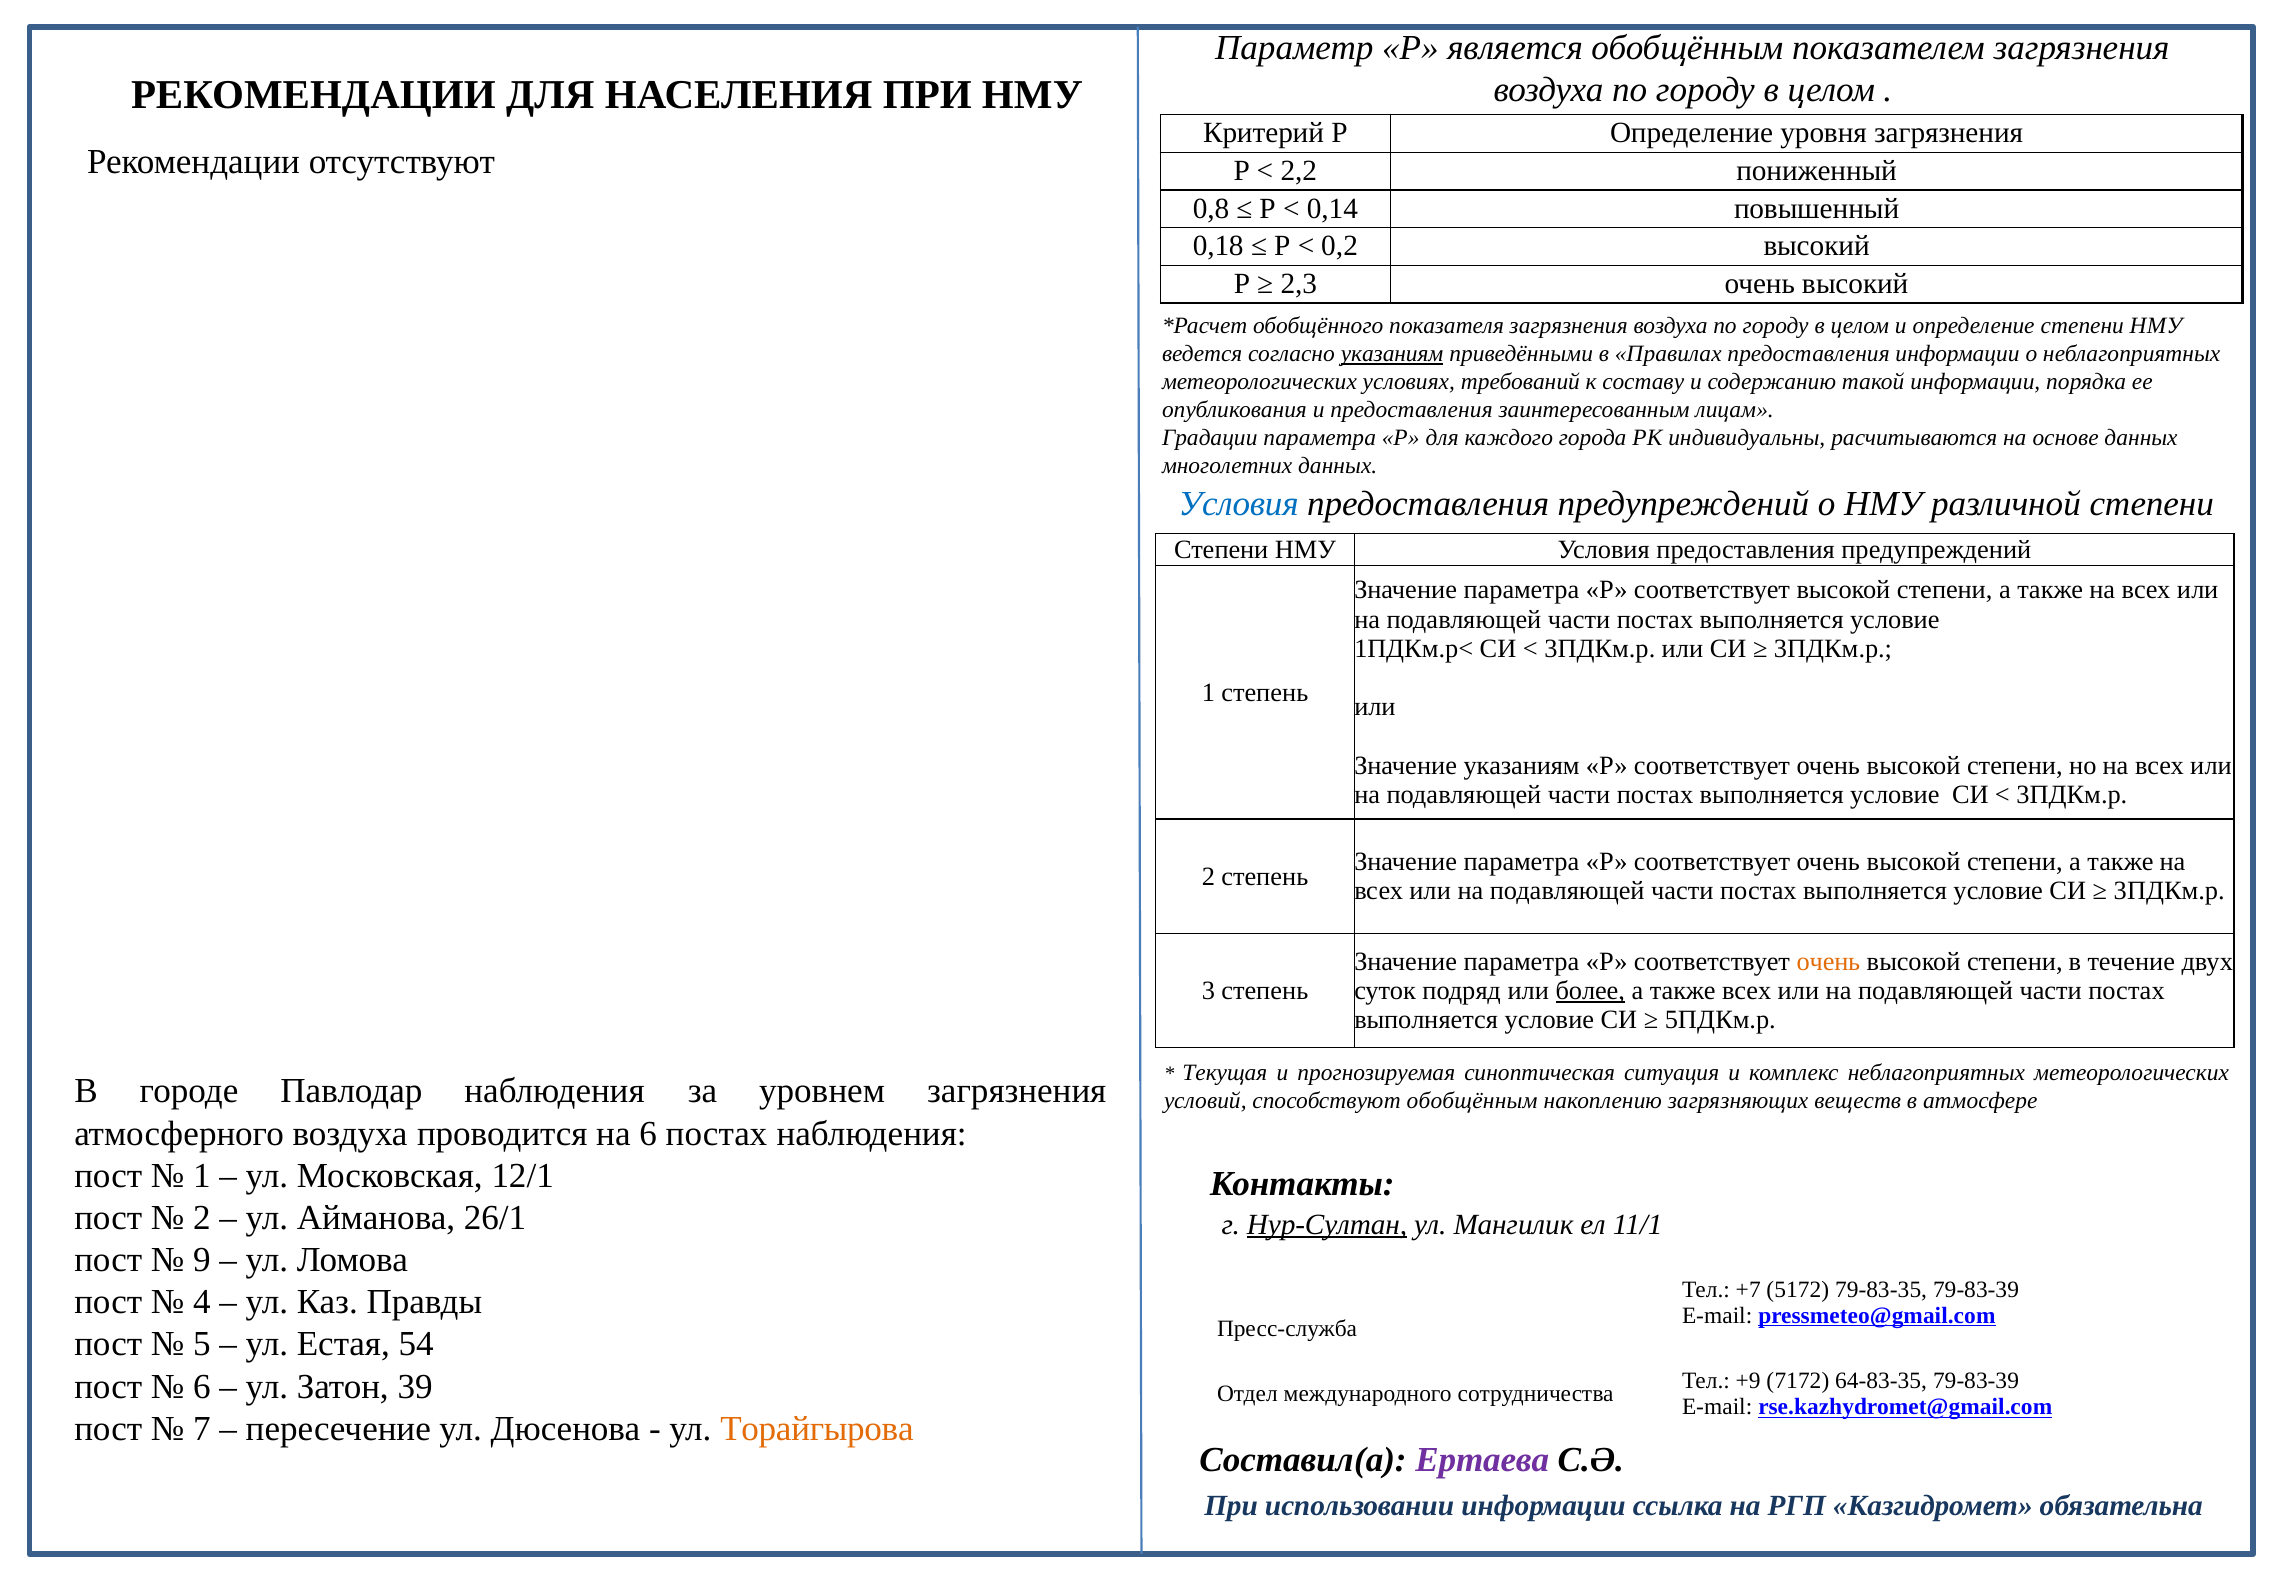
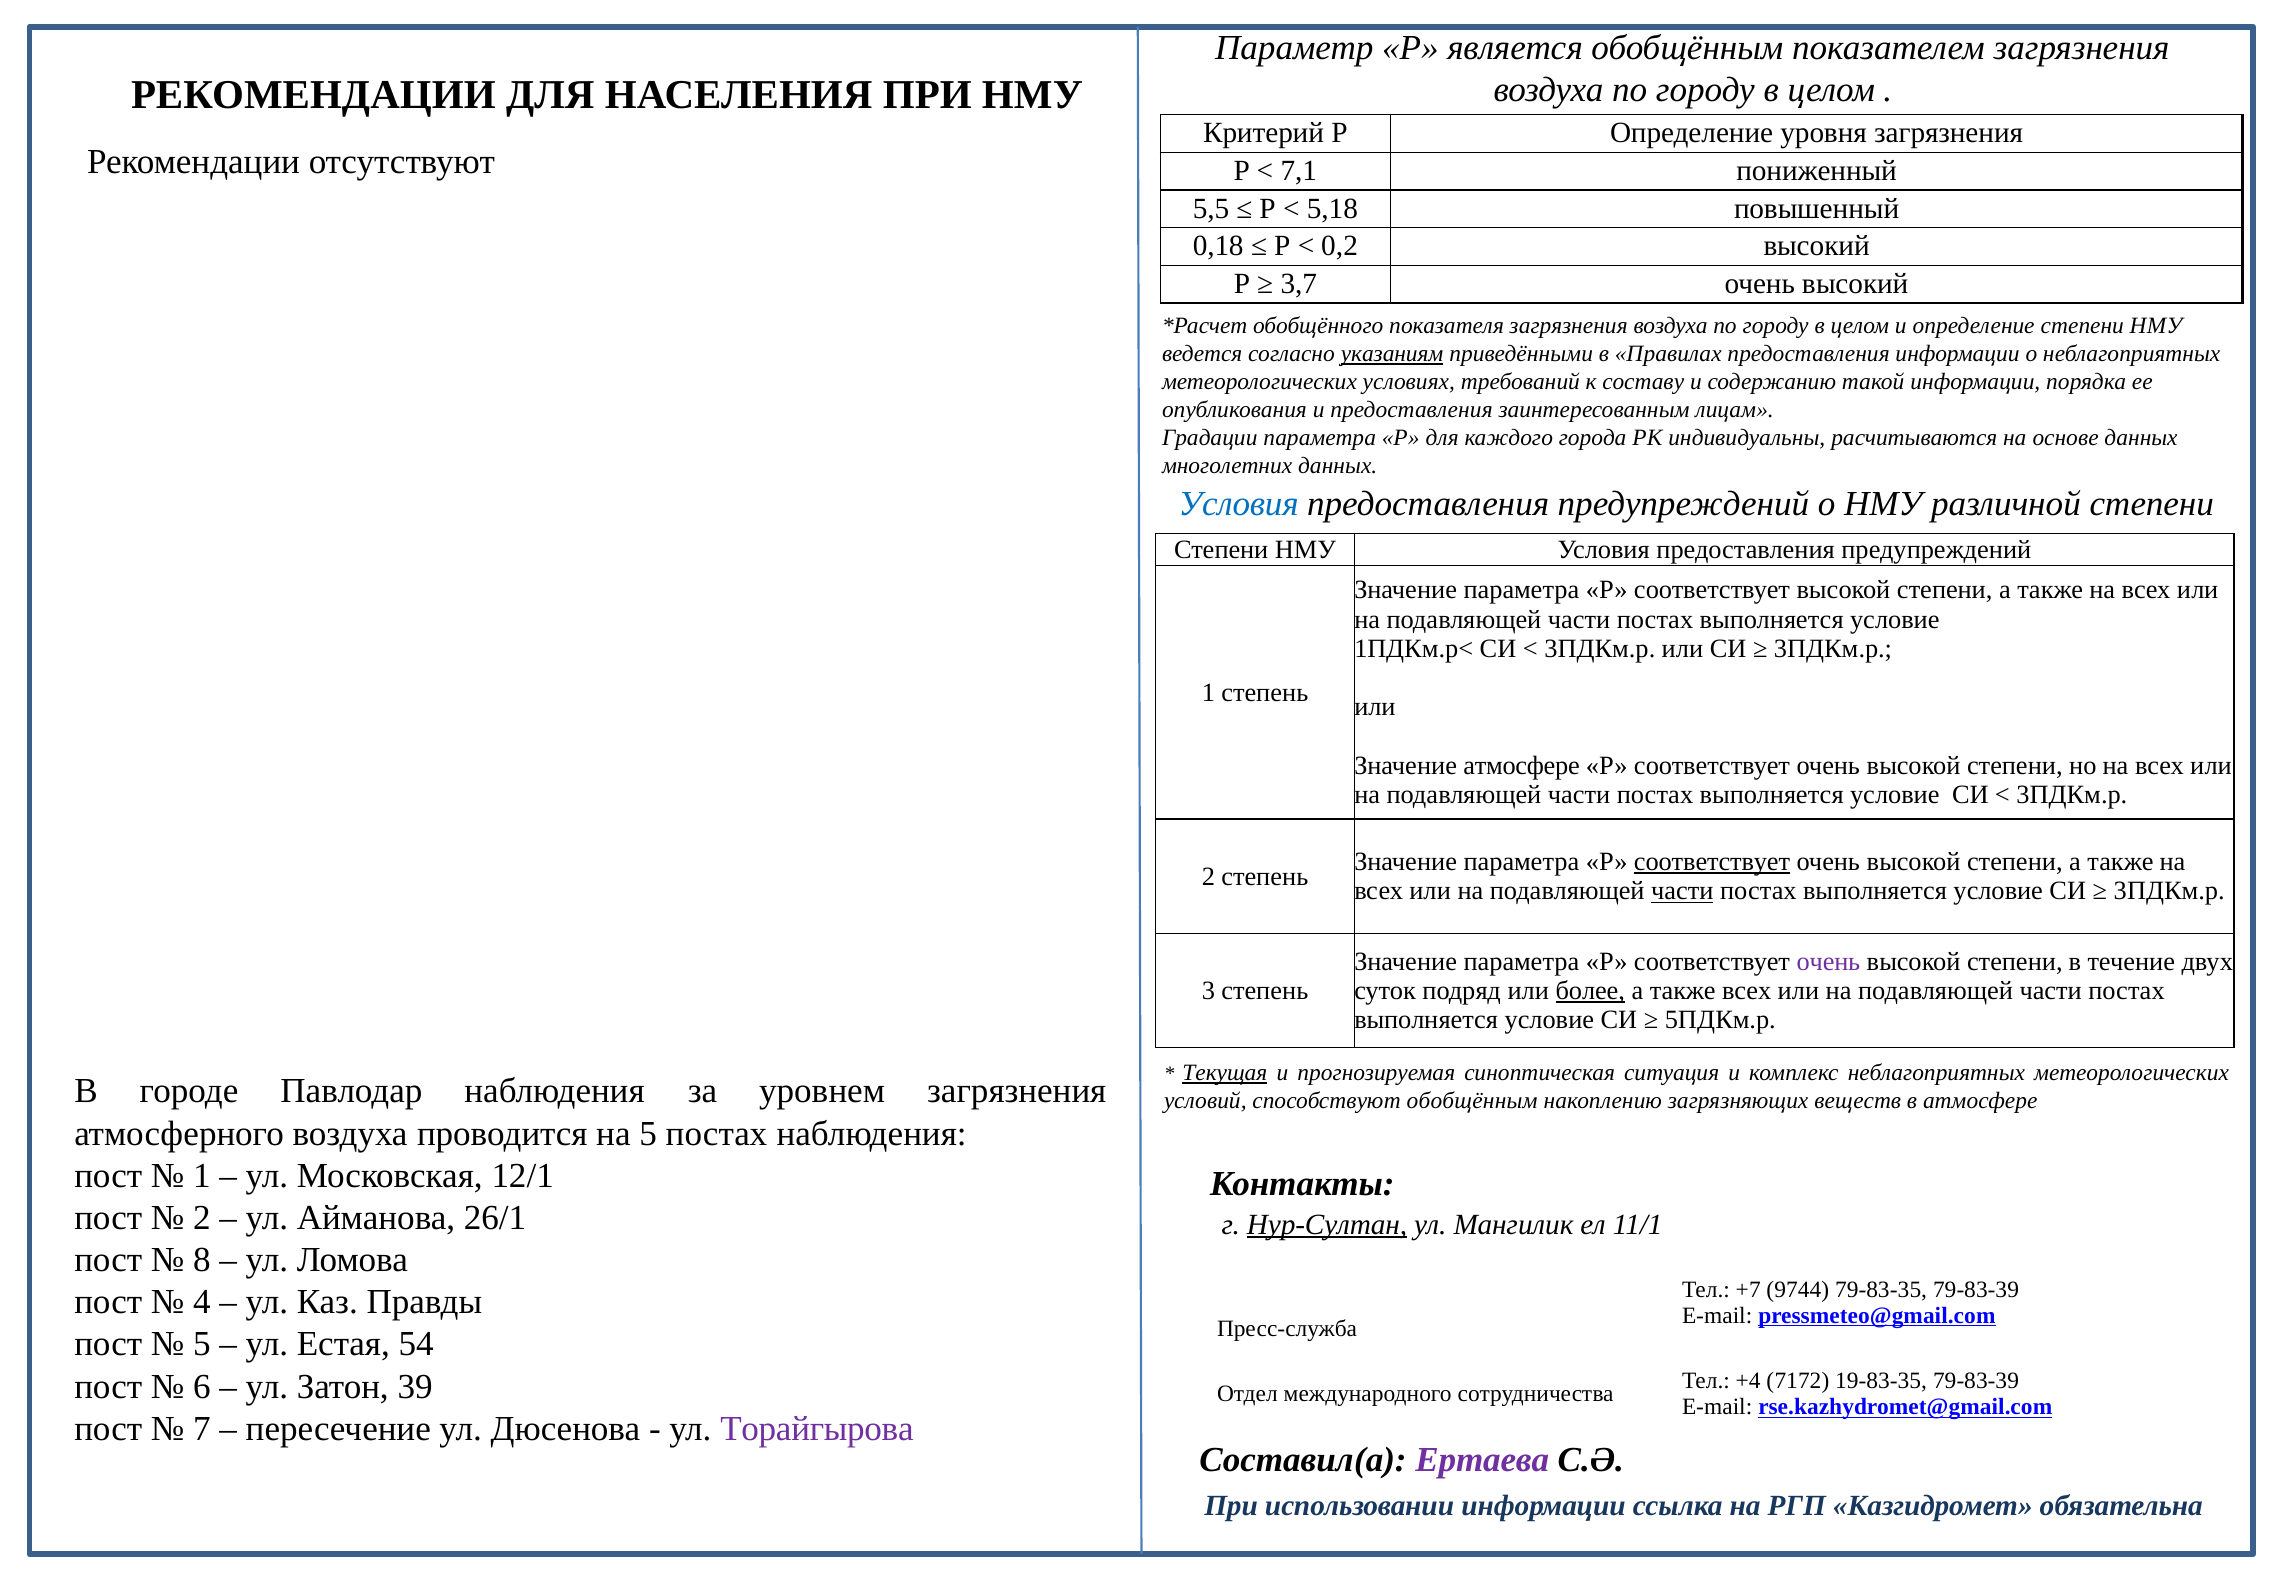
2,2: 2,2 -> 7,1 (1299, 171)
0,8: 0,8 -> 5,5 (1211, 209)
0,14: 0,14 -> 5,18 (1332, 209)
2,3: 2,3 -> 3,7 (1299, 284)
Значение указаниям: указаниям -> атмосфере (1522, 765)
соответствует underline: none -> present (1712, 862)
части underline: none -> present (1682, 891)
очень colour: orange -> purple (1828, 961)
Текущая underline: none -> present (1225, 1073)
на 6: 6 -> 5 (648, 1133)
9: 9 -> 8 (202, 1260)
5172: 5172 -> 9744 (1798, 1289)
+9: +9 -> +4 (1748, 1380)
64-83-35: 64-83-35 -> 19-83-35 (1881, 1380)
Торайгырова colour: orange -> purple (817, 1428)
